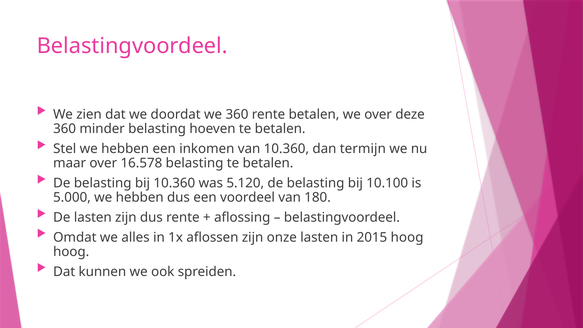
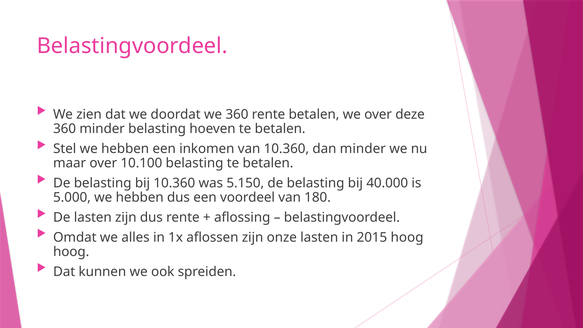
dan termijn: termijn -> minder (363, 149)
16.578: 16.578 -> 10.100 (141, 163)
5.120: 5.120 -> 5.150 (245, 183)
10.100: 10.100 -> 40.000 (387, 183)
